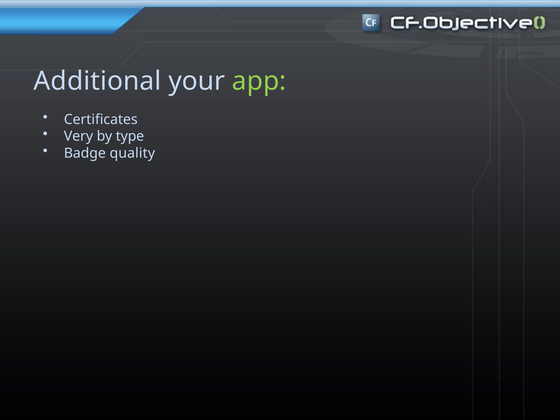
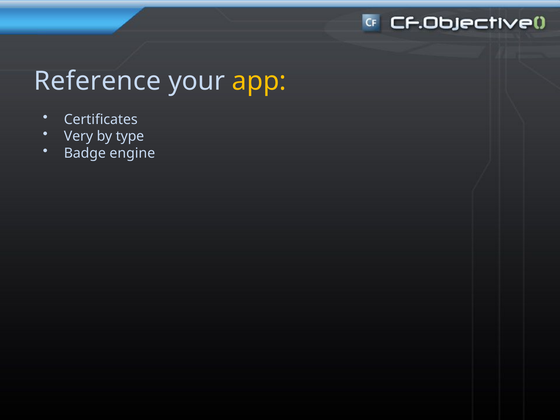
Additional: Additional -> Reference (97, 81)
app colour: light green -> yellow (259, 81)
quality: quality -> engine (132, 153)
